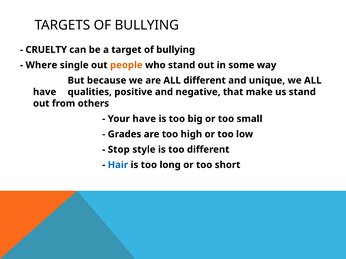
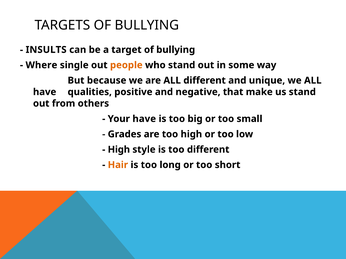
CRUELTY: CRUELTY -> INSULTS (46, 50)
Stop: Stop -> High (119, 150)
Hair colour: blue -> orange (118, 165)
